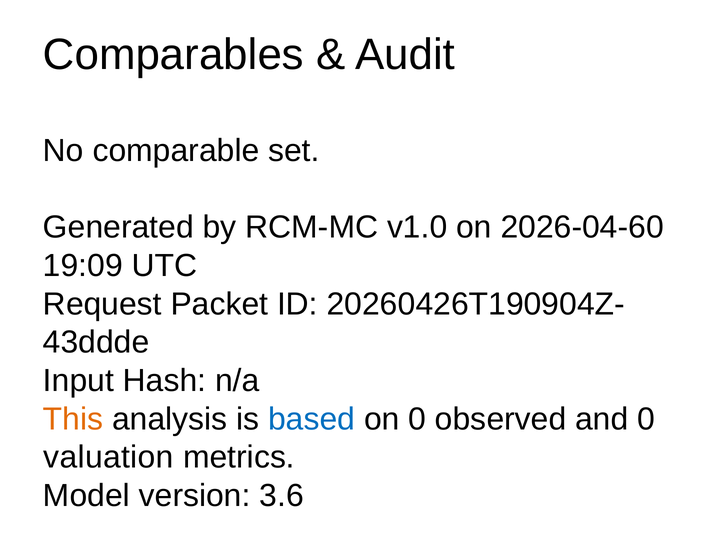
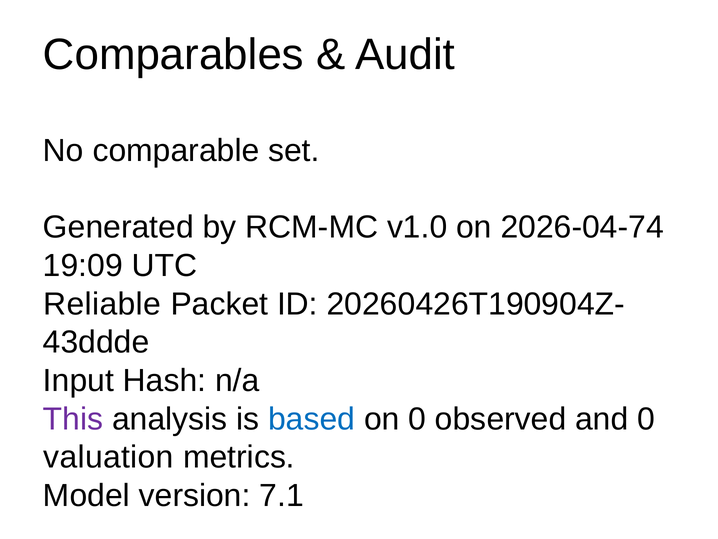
2026-04-60: 2026-04-60 -> 2026-04-74 (582, 227)
Request: Request -> Reliable (102, 304)
This colour: orange -> purple (73, 419)
3.6: 3.6 -> 7.1 (282, 495)
